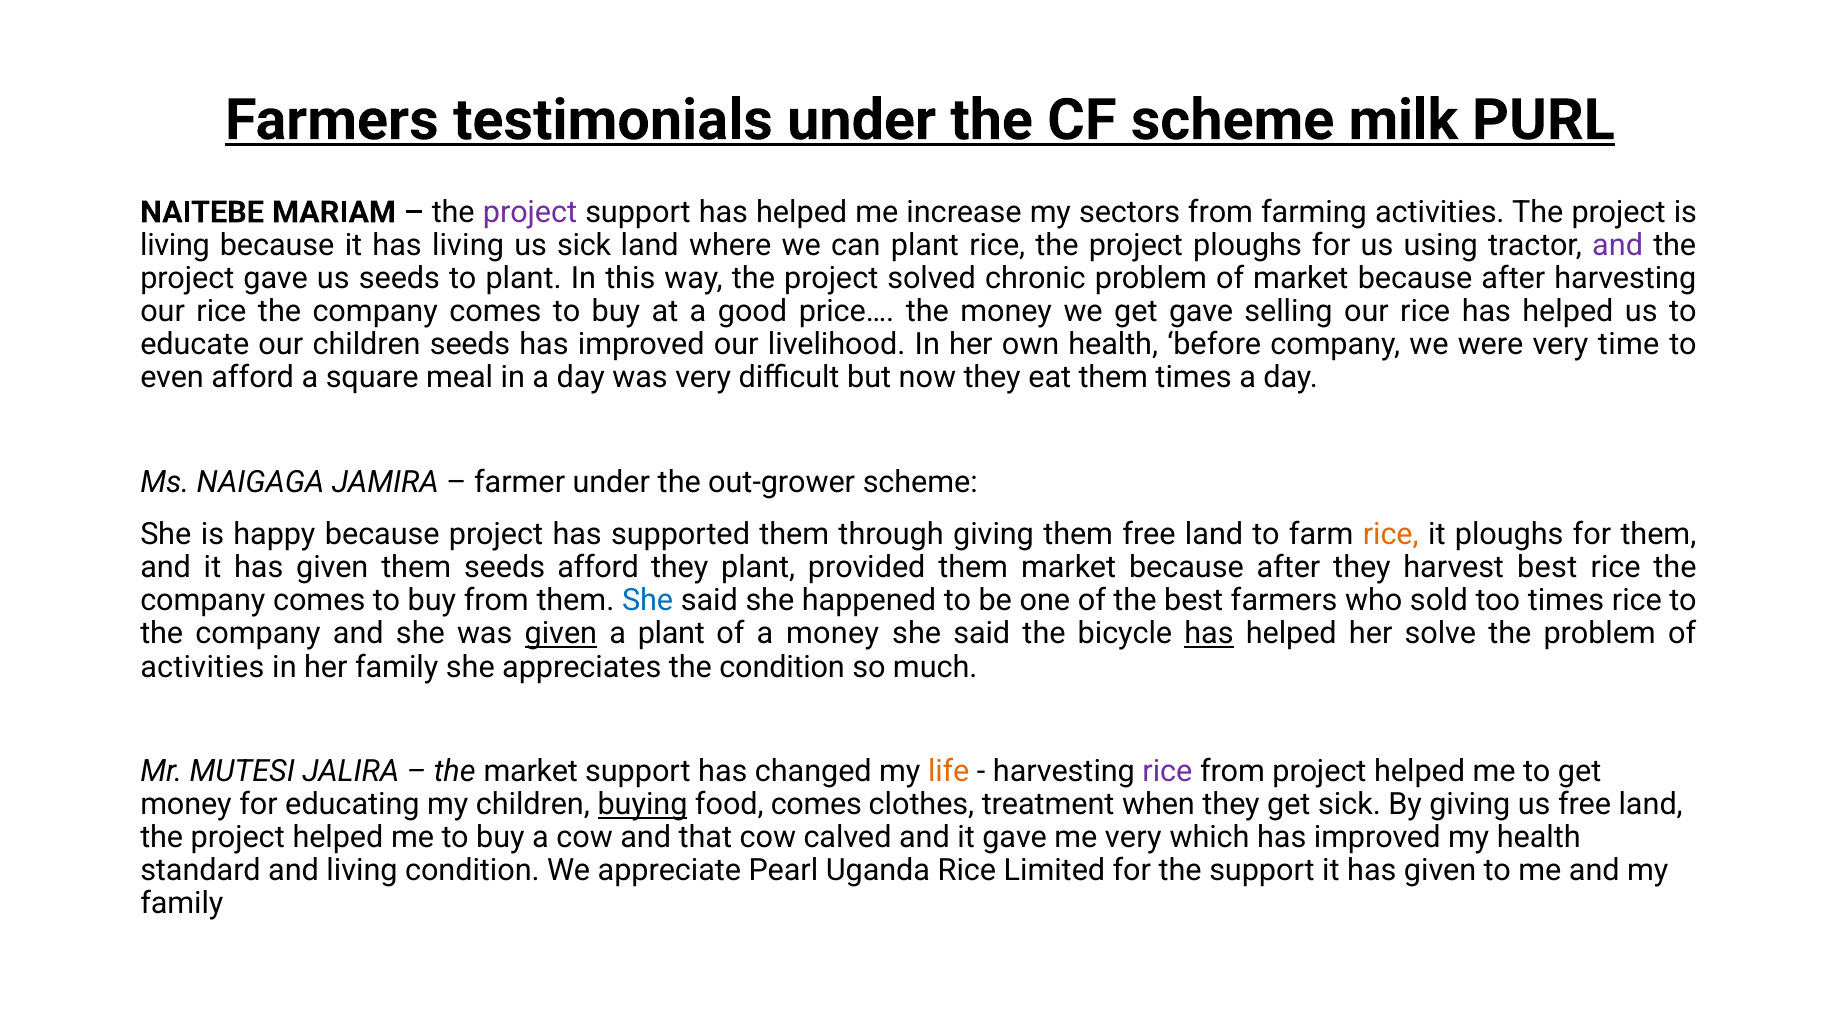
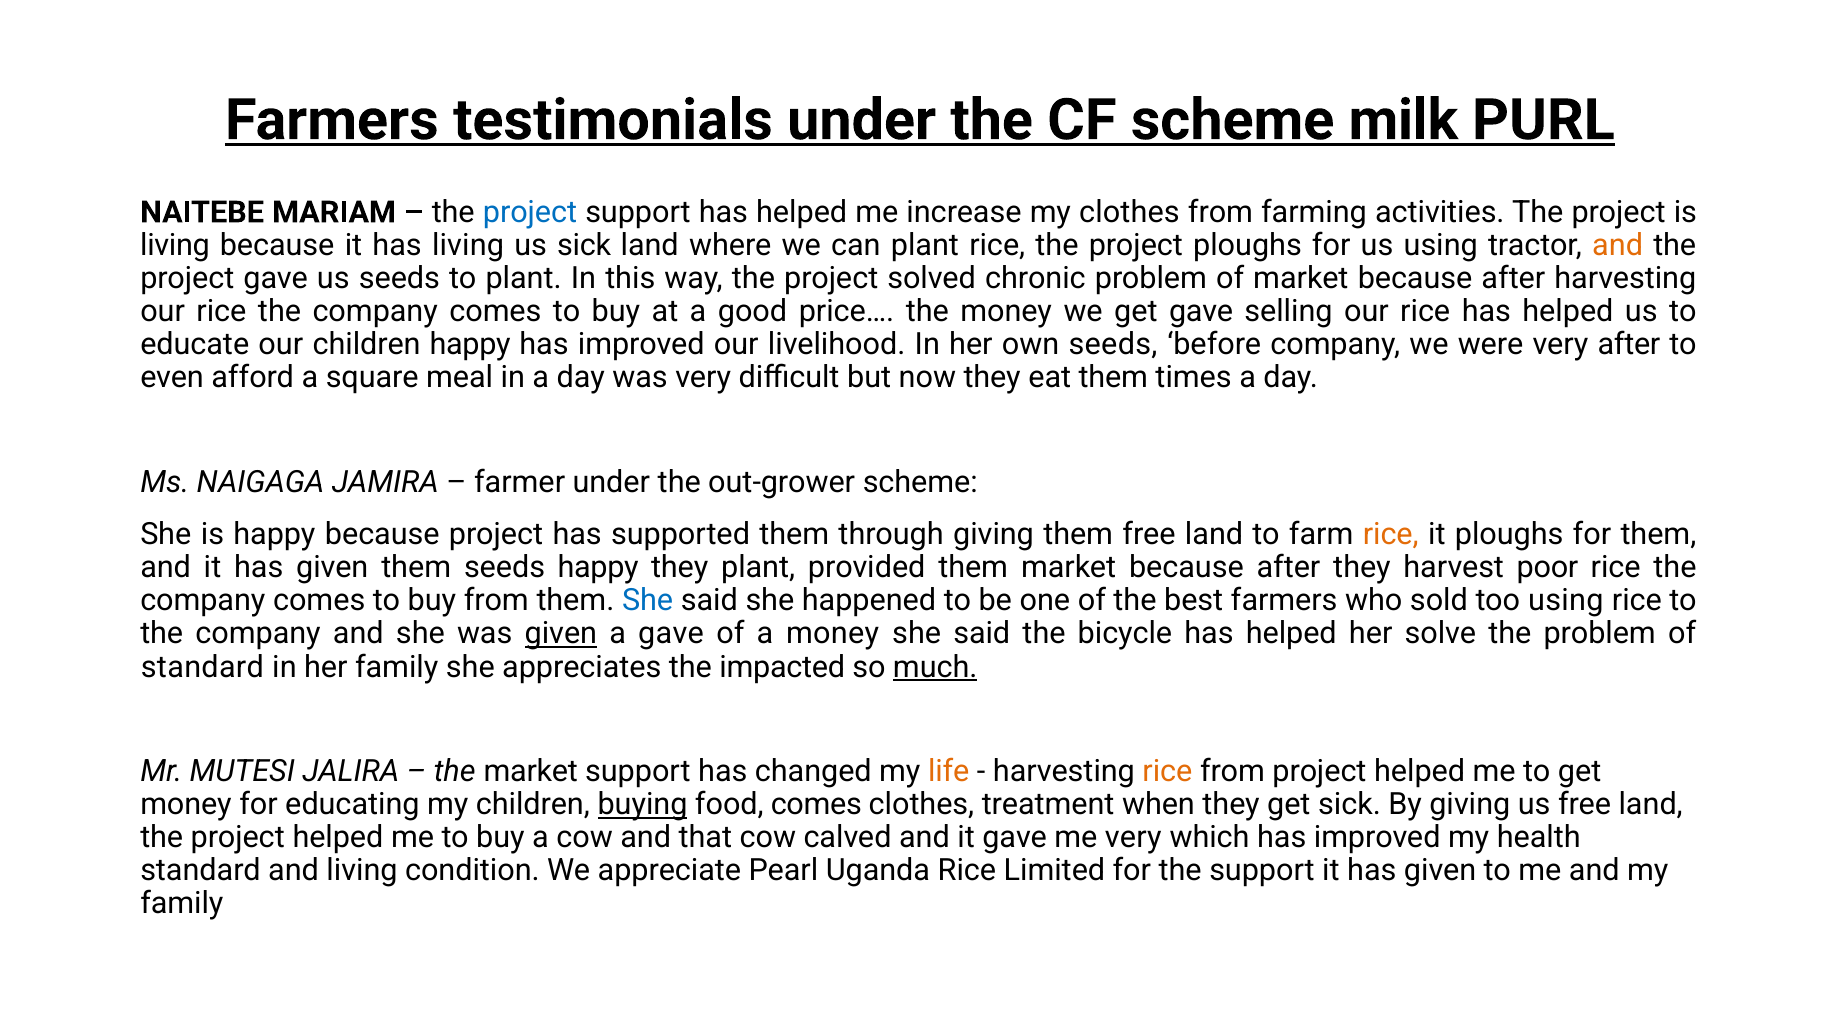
project colour: purple -> blue (530, 212)
my sectors: sectors -> clothes (1129, 212)
and colour: purple -> orange (1618, 245)
children seeds: seeds -> happy (470, 345)
own health: health -> seeds (1113, 345)
very time: time -> after (1629, 345)
seeds afford: afford -> happy (598, 568)
harvest best: best -> poor (1548, 568)
too times: times -> using (1566, 601)
a plant: plant -> gave (671, 634)
has underline: present -> none (1209, 634)
activities: activities -> standard (202, 667)
the condition: condition -> impacted (782, 667)
much underline: none -> present (935, 667)
rice colour: purple -> orange (1167, 771)
